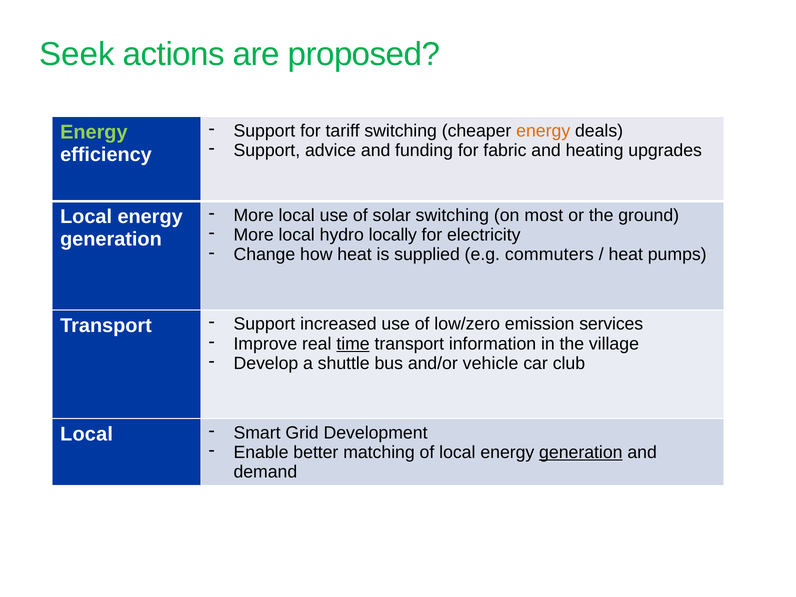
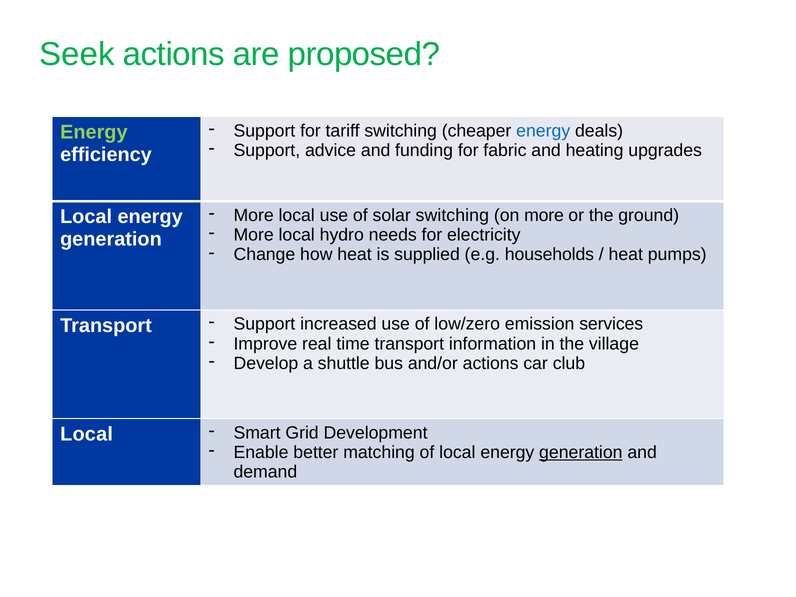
energy colour: orange -> blue (543, 131)
on most: most -> more (544, 215)
locally: locally -> needs (393, 235)
commuters: commuters -> households (549, 255)
time underline: present -> none (353, 344)
and/or vehicle: vehicle -> actions (491, 363)
